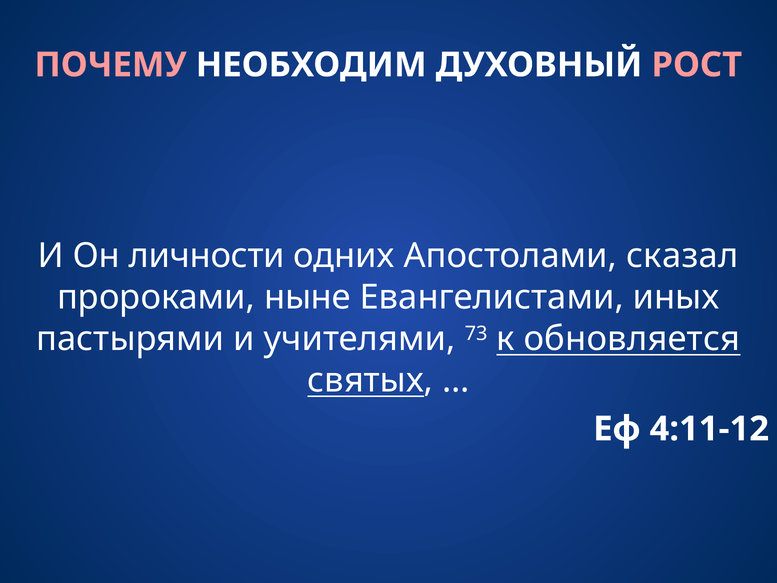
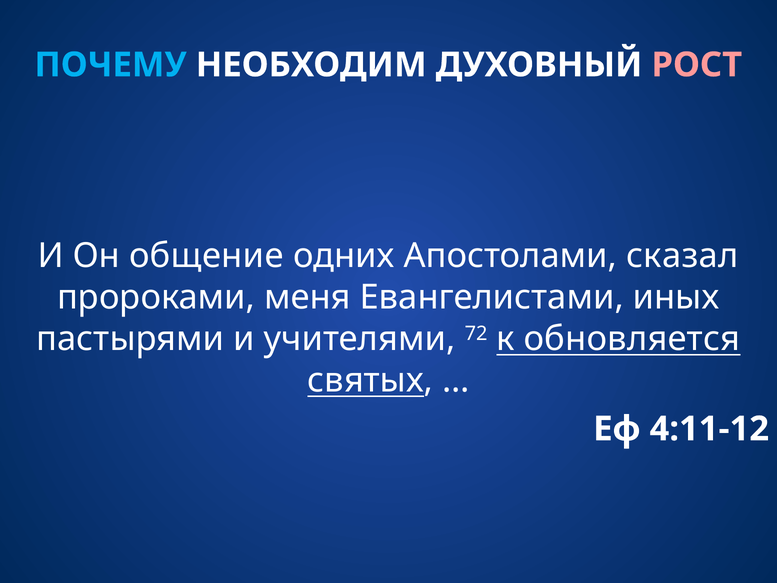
ПОЧЕМУ colour: pink -> light blue (111, 65)
личности: личности -> общение (206, 256)
ныне: ныне -> меня (307, 297)
73: 73 -> 72 (476, 333)
